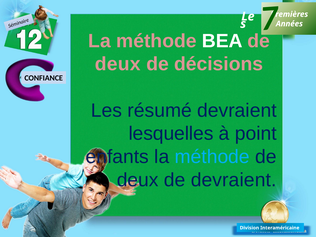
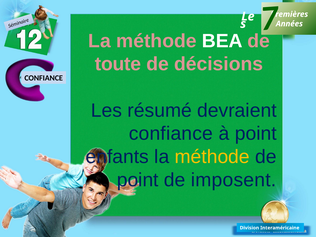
deux: deux -> toute (118, 64)
lesquelles: lesquelles -> confiance (171, 134)
méthode colour: light blue -> yellow (212, 157)
deux: deux -> point (138, 180)
de devraient: devraient -> imposent (234, 180)
